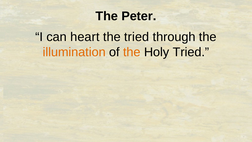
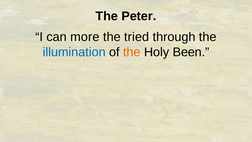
heart: heart -> more (85, 37)
illumination colour: orange -> blue (74, 52)
Holy Tried: Tried -> Been (191, 52)
